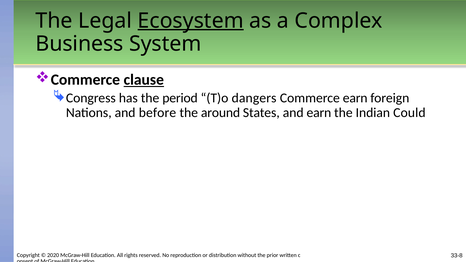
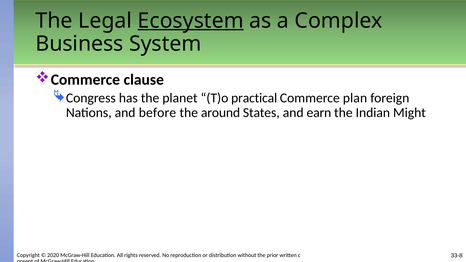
clause underline: present -> none (144, 80)
period: period -> planet (180, 98)
dangers: dangers -> practical (254, 98)
Commerce earn: earn -> plan (355, 98)
Could: Could -> Might (409, 113)
